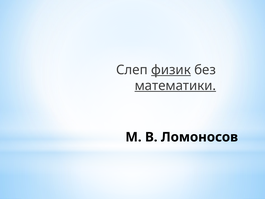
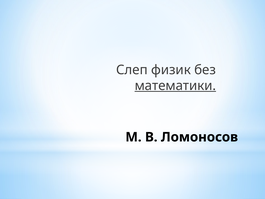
физик underline: present -> none (171, 70)
